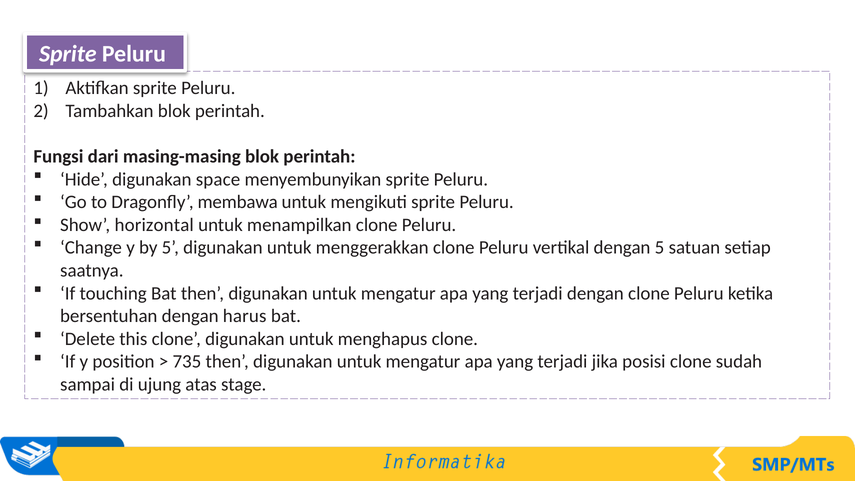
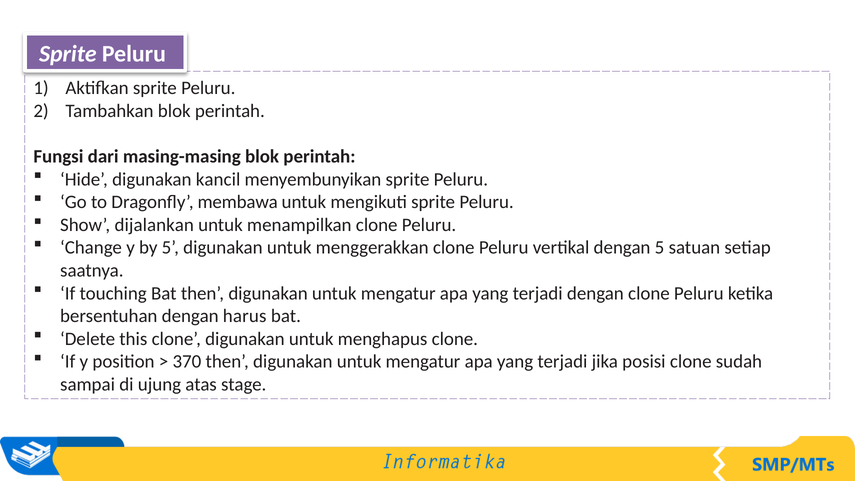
space: space -> kancil (218, 179)
horizontal: horizontal -> dijalankan (154, 225)
735: 735 -> 370 (187, 362)
